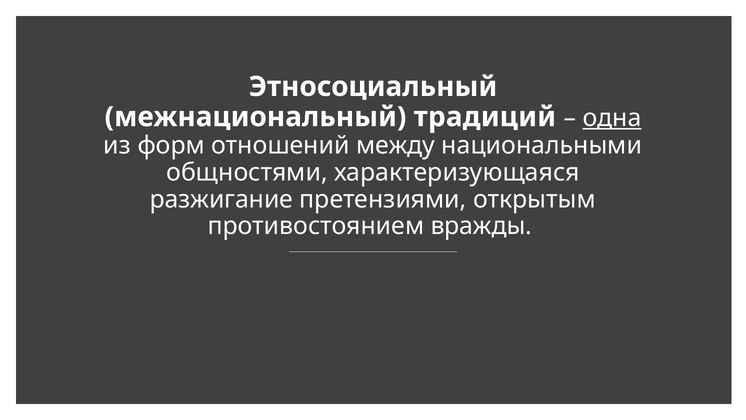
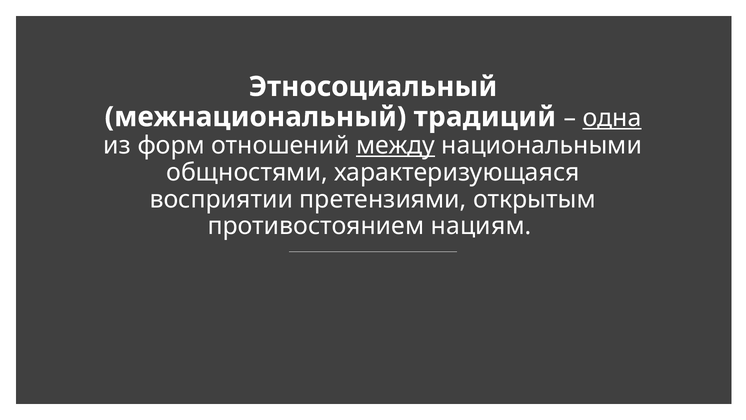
между underline: none -> present (396, 145)
разжигание: разжигание -> восприятии (221, 199)
вражды: вражды -> нациям (481, 226)
